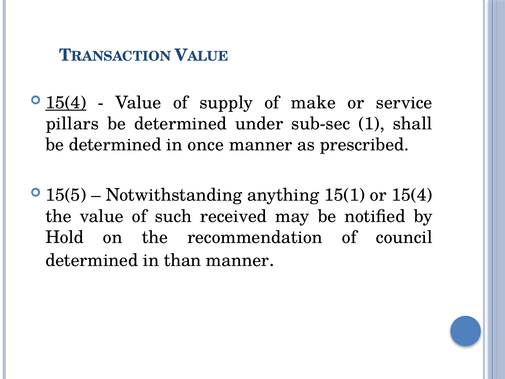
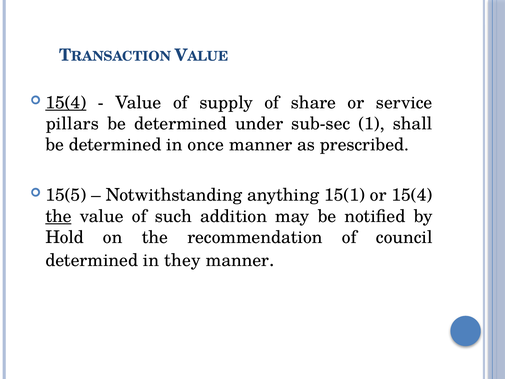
make: make -> share (313, 103)
the underline: none -> present (58, 216)
received: received -> addition (234, 216)
than: than -> they (182, 260)
